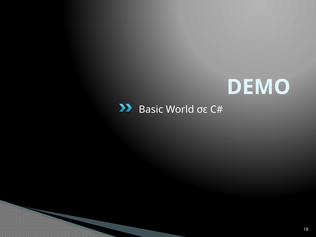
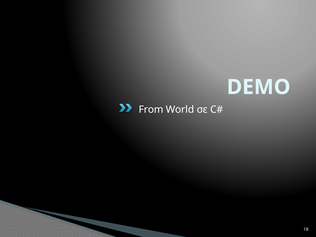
Basic: Basic -> From (151, 110)
